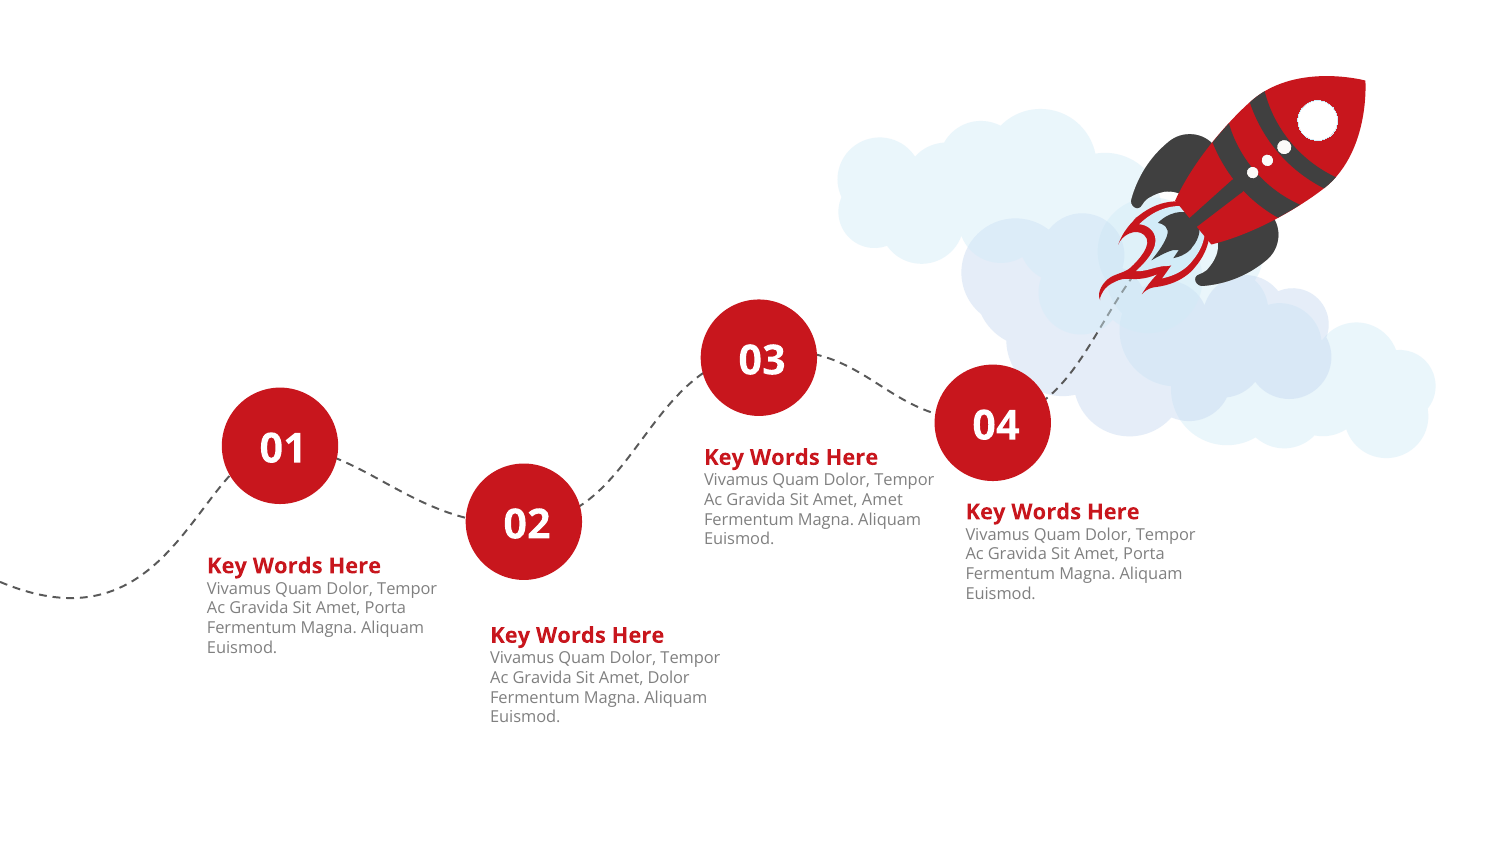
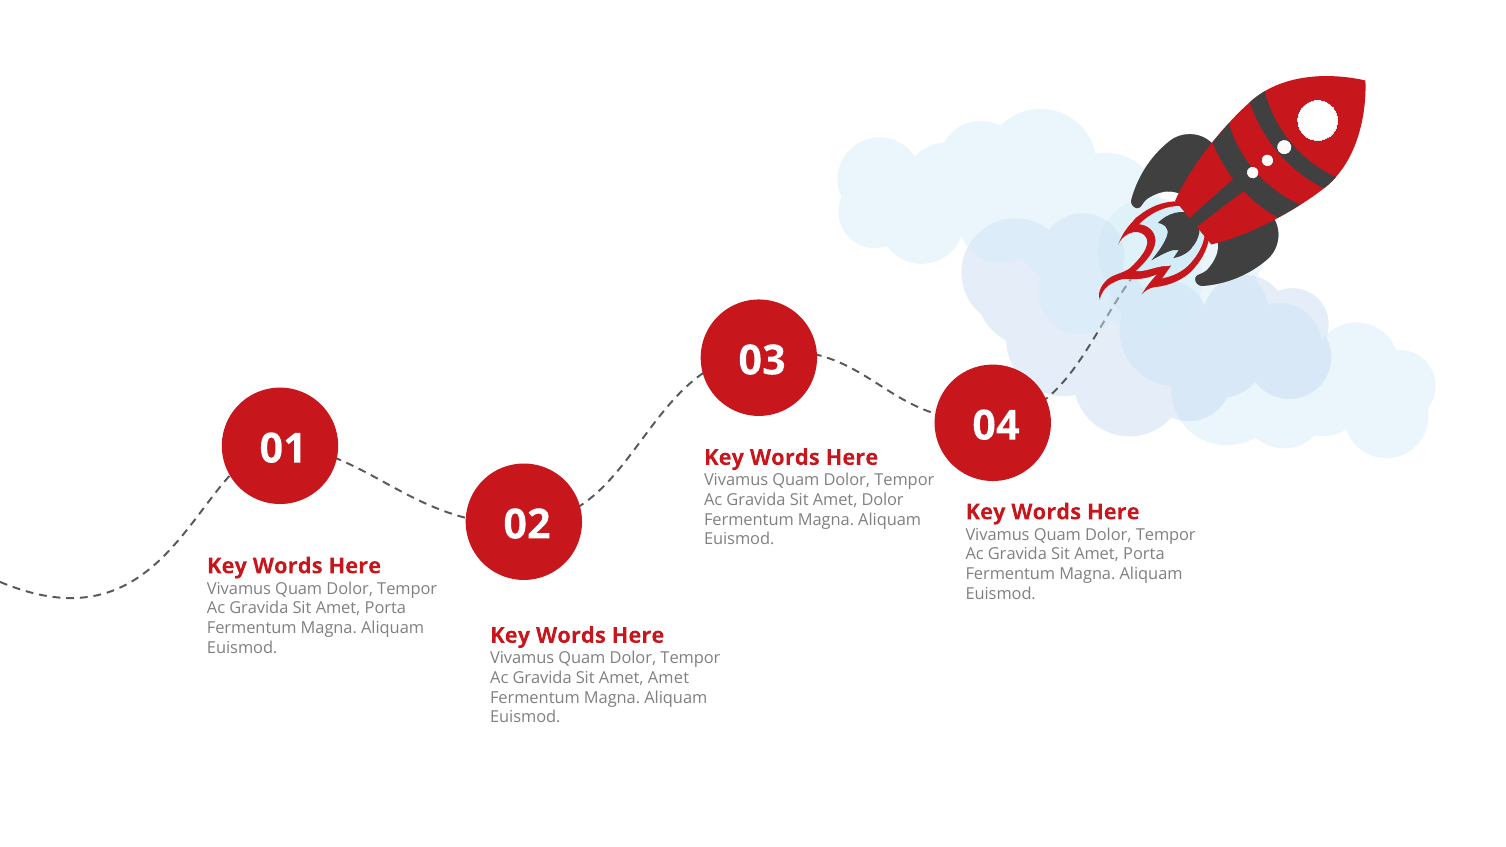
Amet Amet: Amet -> Dolor (883, 500)
Amet Dolor: Dolor -> Amet (669, 678)
